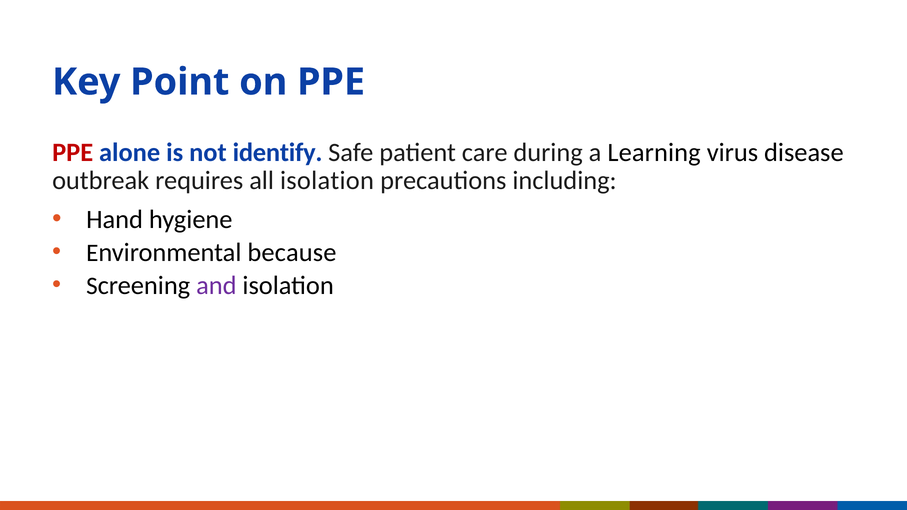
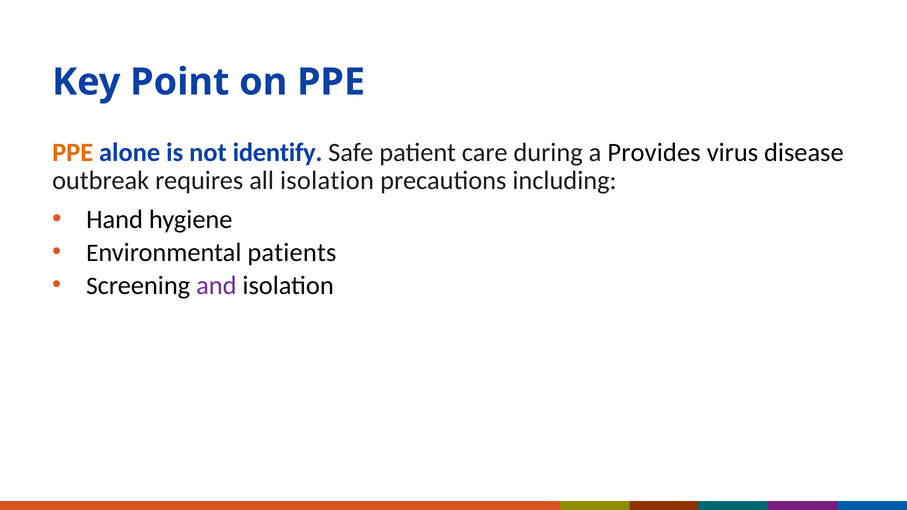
PPE colour: red -> orange (73, 153)
Learning: Learning -> Provides (654, 153)
because: because -> patients (292, 253)
